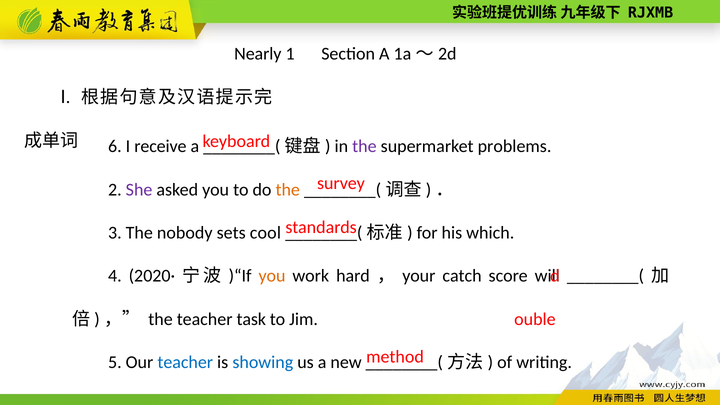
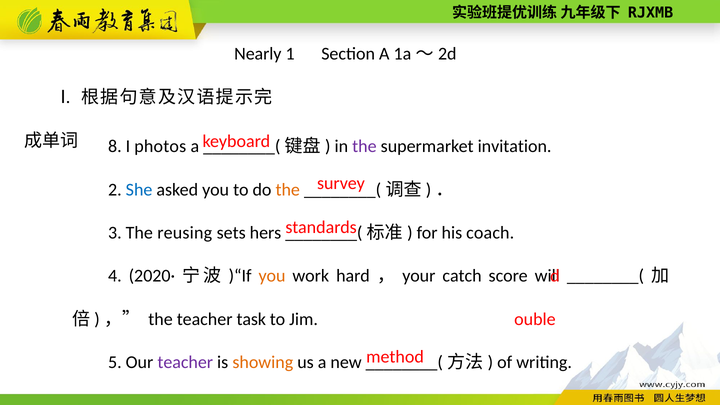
6: 6 -> 8 (115, 146)
receive: receive -> photos (160, 146)
problems: problems -> invitation (515, 146)
She colour: purple -> blue (139, 190)
nobody: nobody -> reusing (185, 233)
cool: cool -> hers (266, 233)
which: which -> coach (490, 233)
teacher colour: blue -> purple (185, 362)
showing colour: blue -> orange (263, 362)
